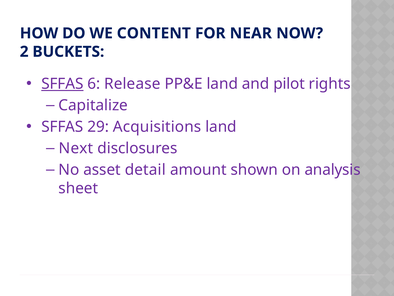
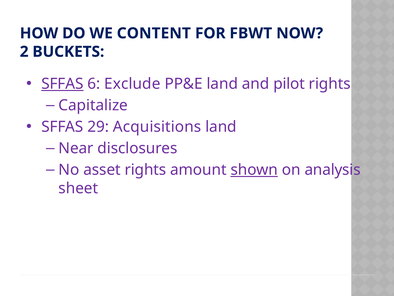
NEAR: NEAR -> FBWT (251, 33)
Release: Release -> Exclude (132, 84)
Next: Next -> Near (76, 148)
asset detail: detail -> rights (145, 170)
shown underline: none -> present (254, 170)
